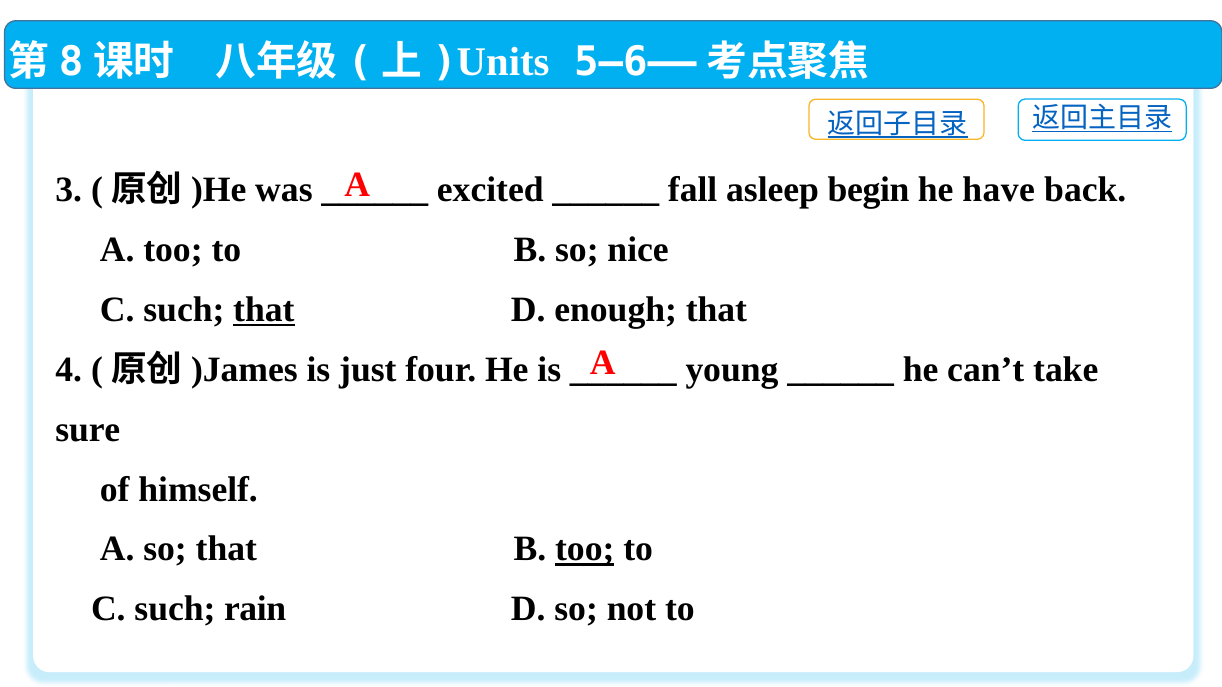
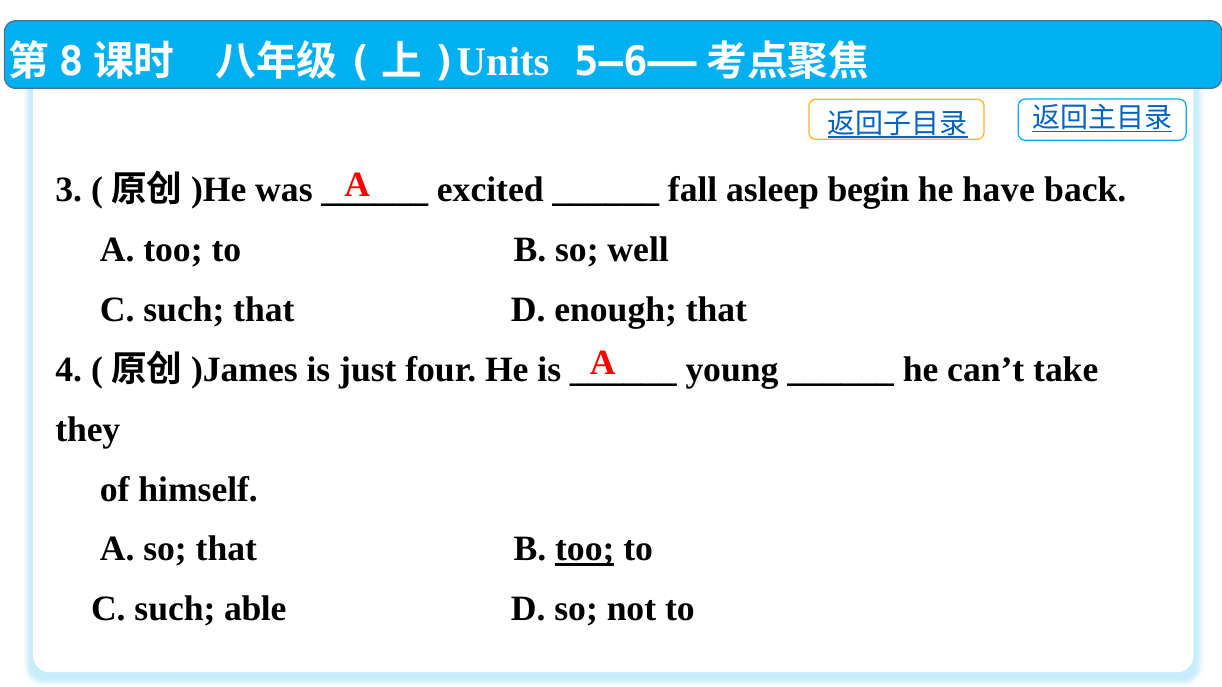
nice: nice -> well (638, 250)
that underline: present -> none (264, 310)
sure: sure -> they (88, 430)
rain: rain -> able (255, 609)
